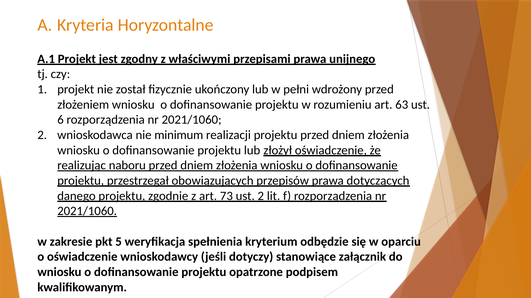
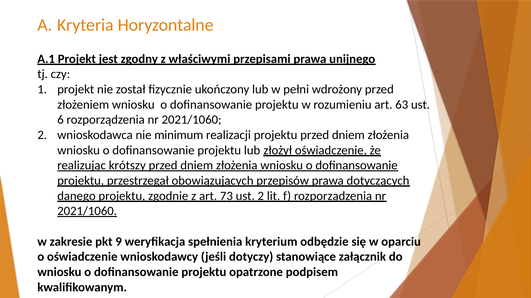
naboru: naboru -> krótszy (127, 166)
5: 5 -> 9 (119, 242)
